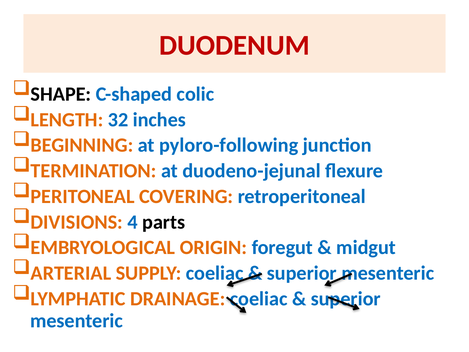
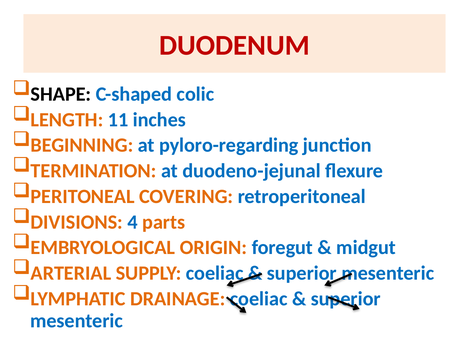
32: 32 -> 11 (118, 120)
pyloro-following: pyloro-following -> pyloro-regarding (229, 145)
parts colour: black -> orange (164, 222)
